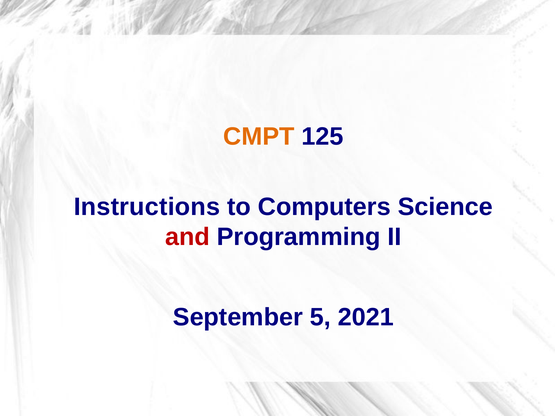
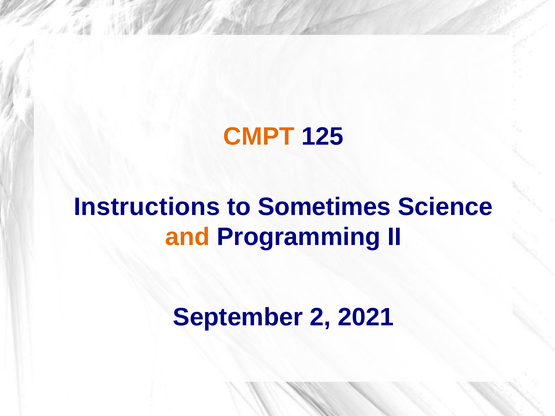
Computers: Computers -> Sometimes (324, 207)
and colour: red -> orange (188, 237)
5: 5 -> 2 (320, 317)
